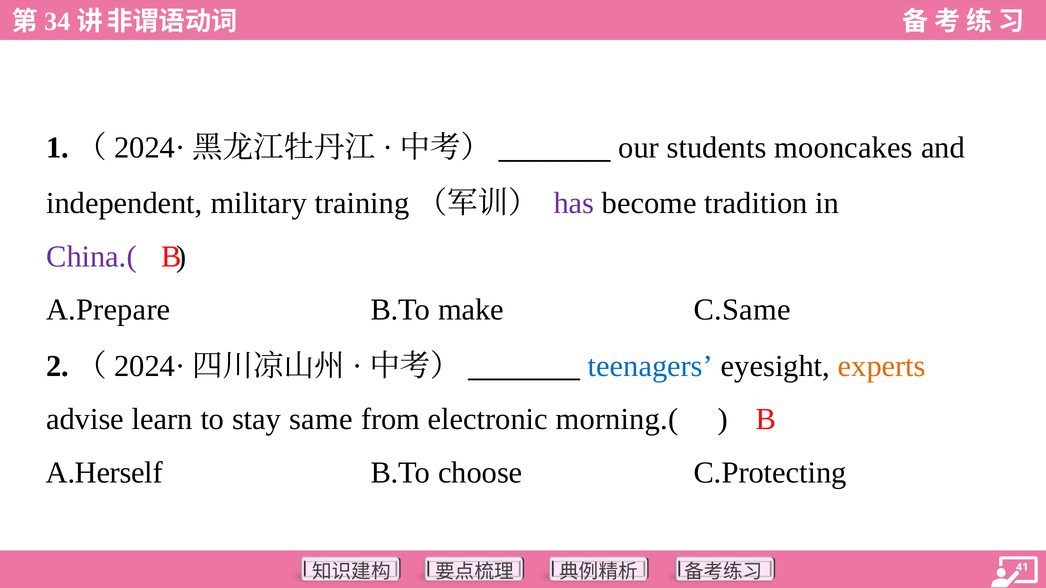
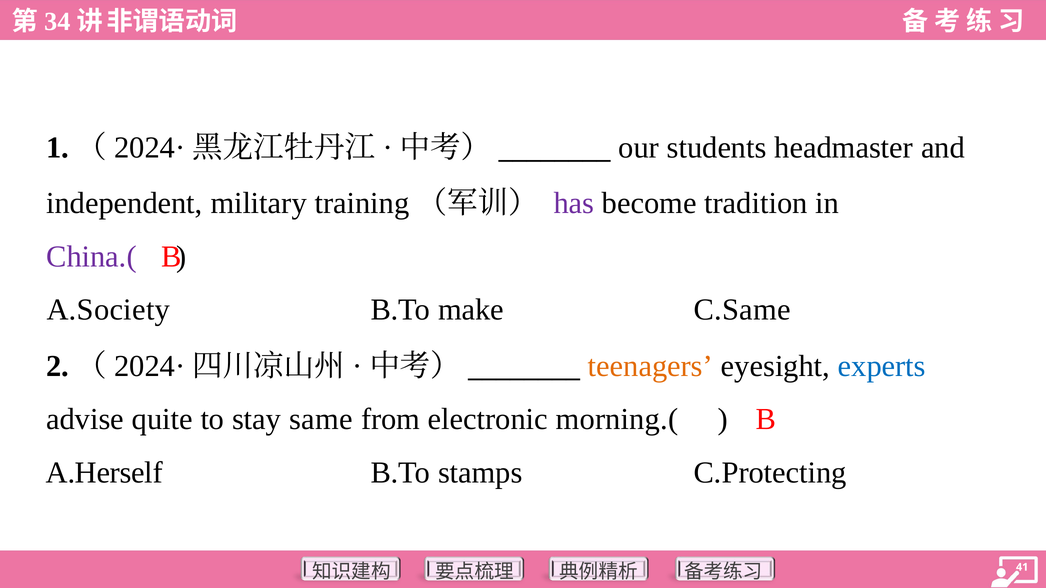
mooncakes: mooncakes -> headmaster (844, 148)
A.Prepare: A.Prepare -> A.Society (108, 310)
teenagers colour: blue -> orange (650, 366)
experts colour: orange -> blue (882, 366)
learn: learn -> quite (162, 420)
choose: choose -> stamps (480, 473)
